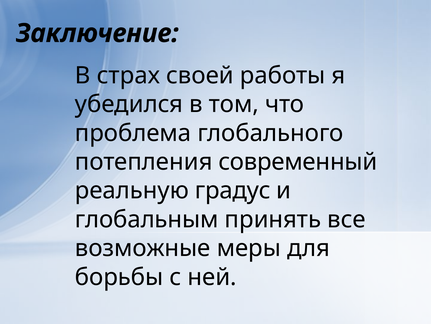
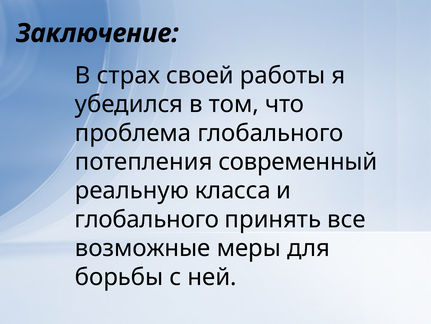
градус: градус -> класса (233, 190)
глобальным: глобальным -> глобального (147, 219)
